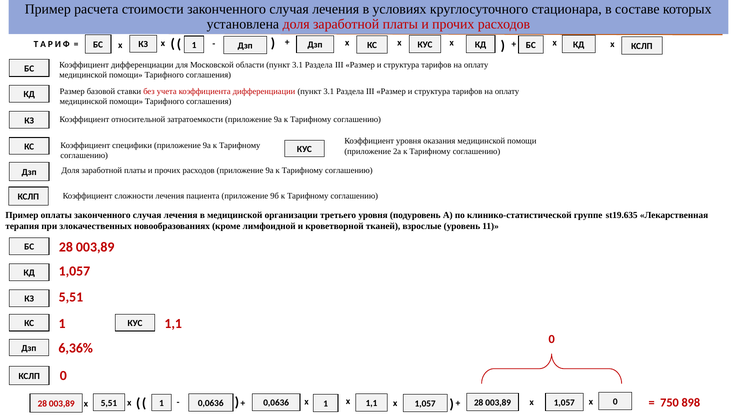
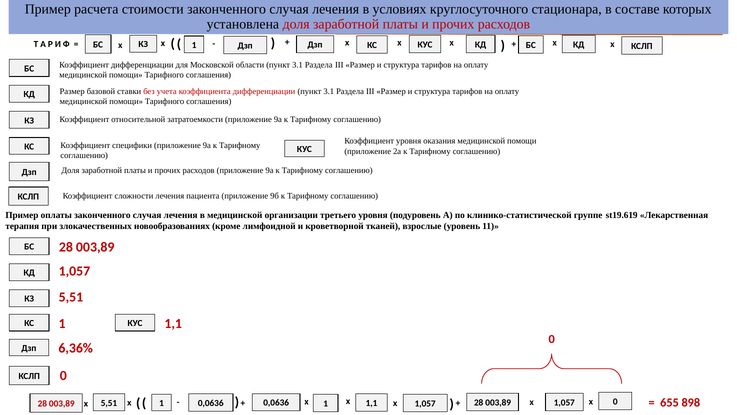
st19.635: st19.635 -> st19.619 (622, 215)
750: 750 -> 655 (669, 402)
